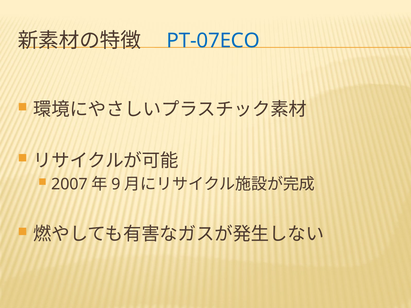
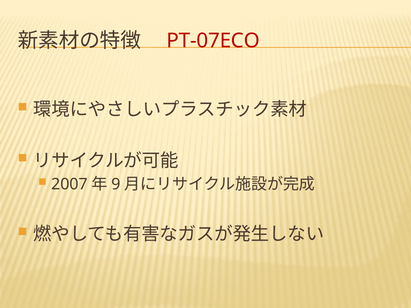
PT-07ECO colour: blue -> red (213, 41)
